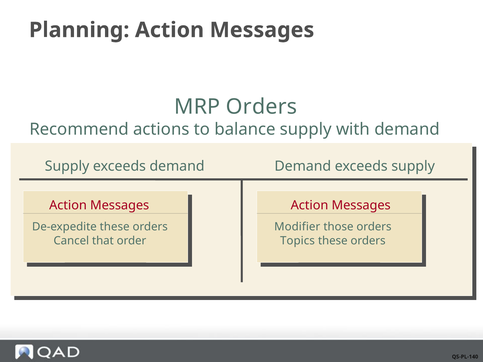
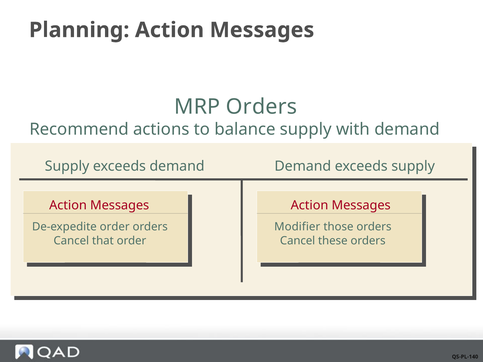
De-expedite these: these -> order (115, 227)
Topics: Topics -> Cancel (298, 241)
